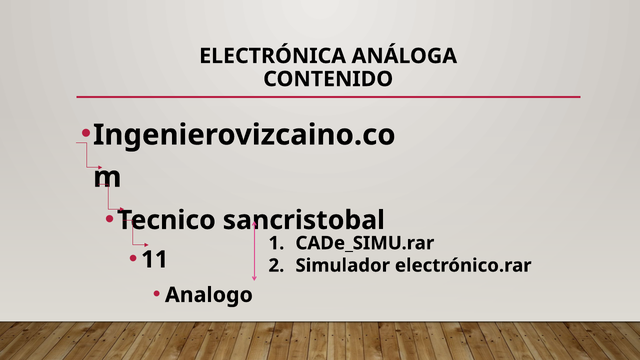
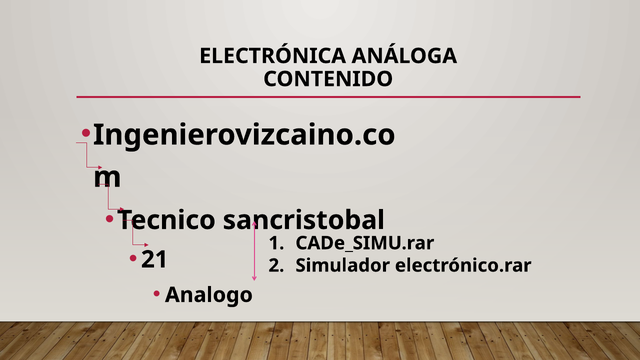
11: 11 -> 21 (155, 259)
